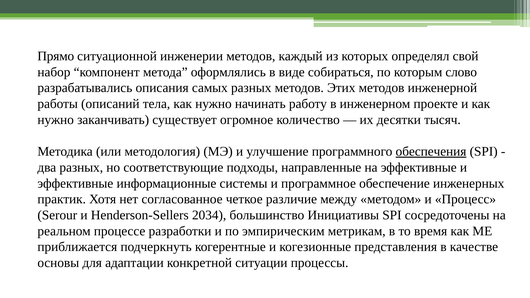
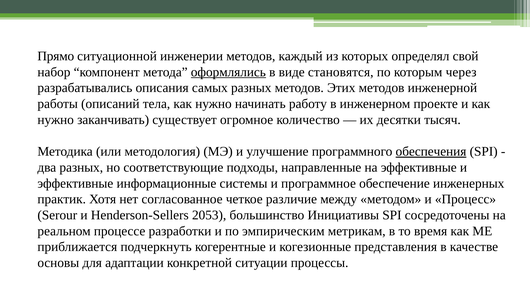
оформлялись underline: none -> present (228, 72)
собираться: собираться -> становятся (341, 72)
слово: слово -> через (461, 72)
2034: 2034 -> 2053 (209, 215)
